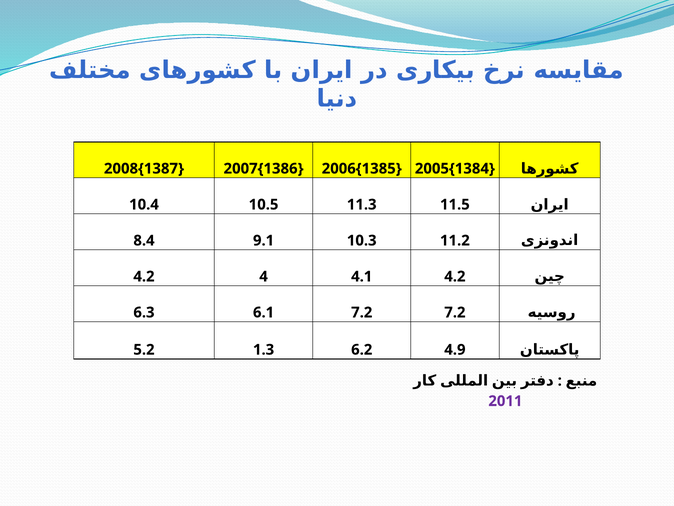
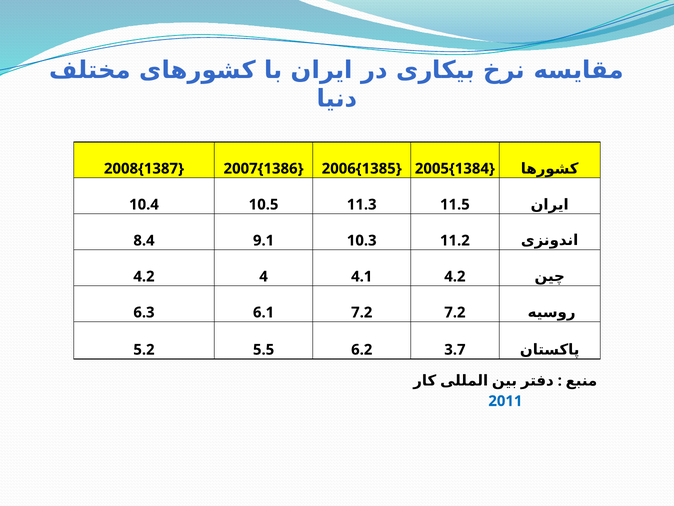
1.3: 1.3 -> 5.5 (264, 349)
4.9: 4.9 -> 3.7 (455, 349)
2011 colour: purple -> blue (505, 401)
